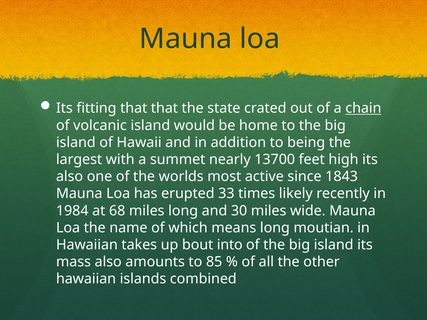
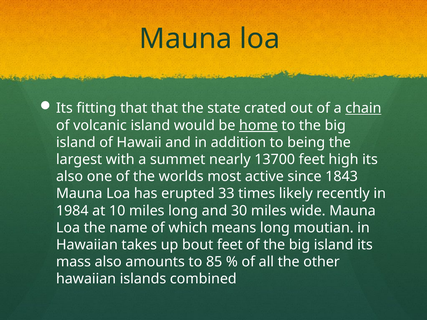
home underline: none -> present (258, 125)
68: 68 -> 10 (117, 211)
bout into: into -> feet (230, 245)
